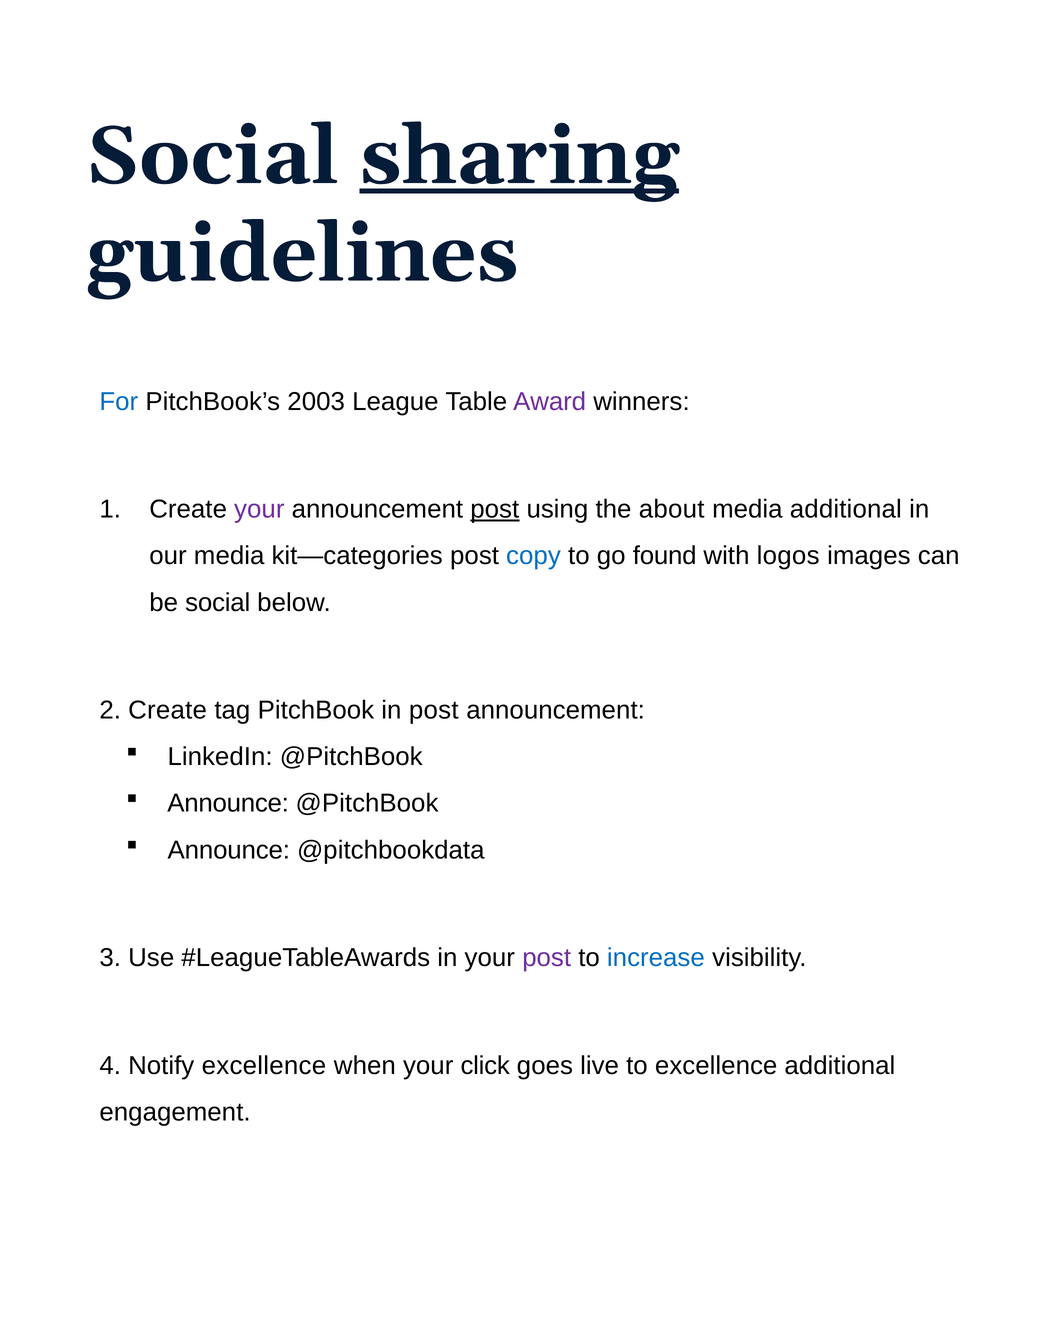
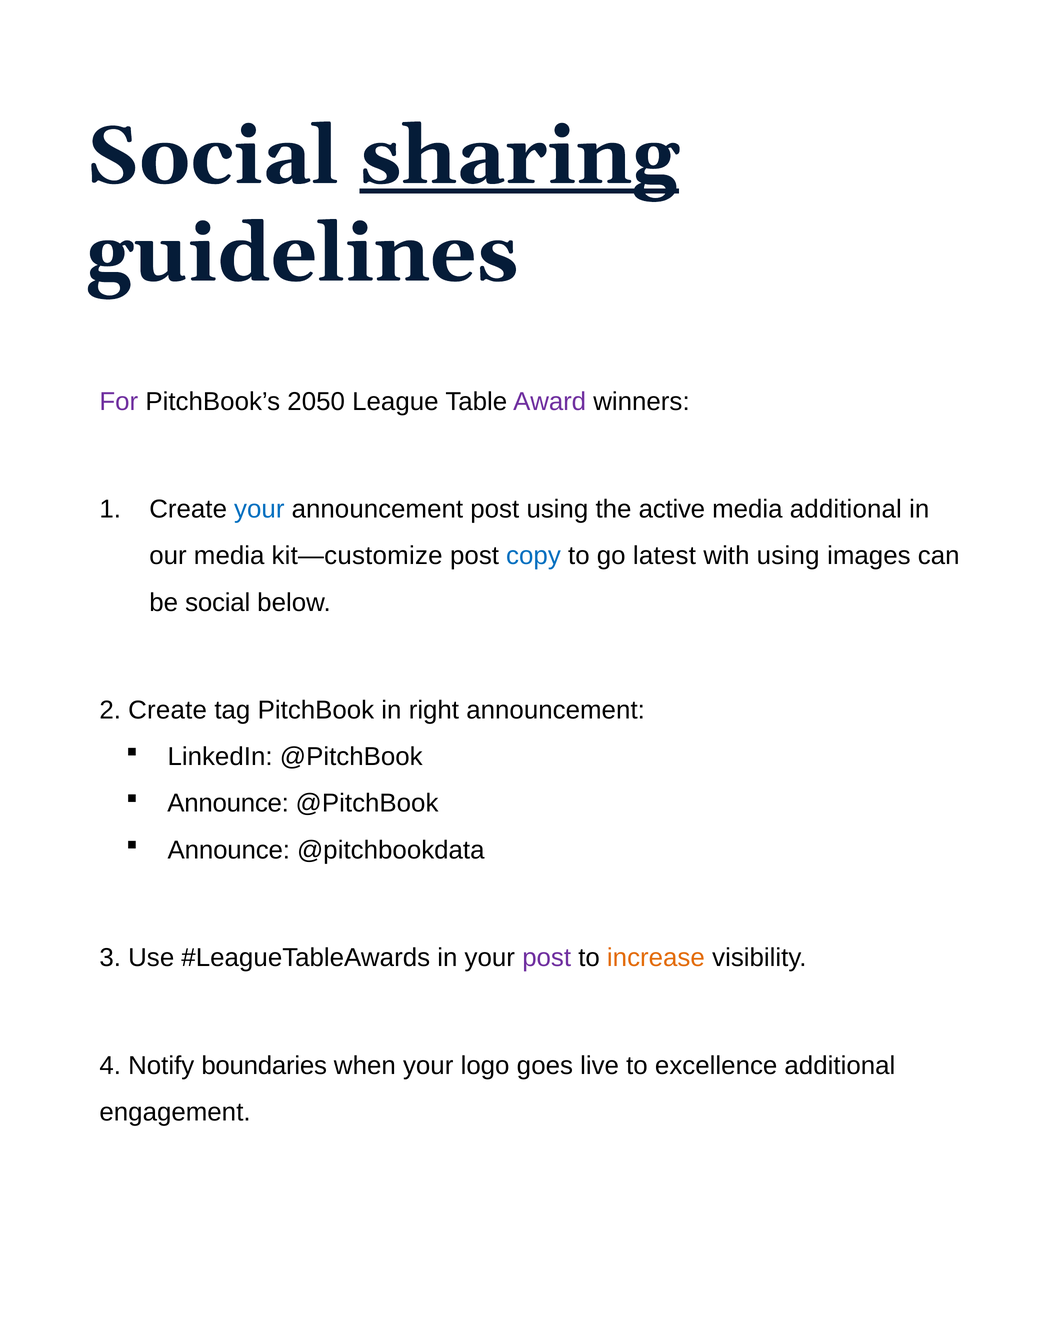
For colour: blue -> purple (119, 402)
2003: 2003 -> 2050 (316, 402)
your colour: purple -> blue (259, 509)
post underline: present -> none (495, 509)
about: about -> active (672, 509)
kit—categories: kit—categories -> kit—customize (357, 556)
found: found -> latest (664, 556)
with logos: logos -> using (788, 556)
in post: post -> right (434, 710)
increase colour: blue -> orange (656, 958)
Notify excellence: excellence -> boundaries (264, 1066)
click: click -> logo (485, 1066)
